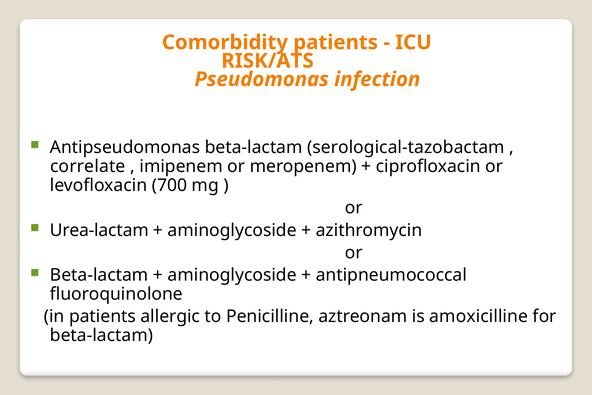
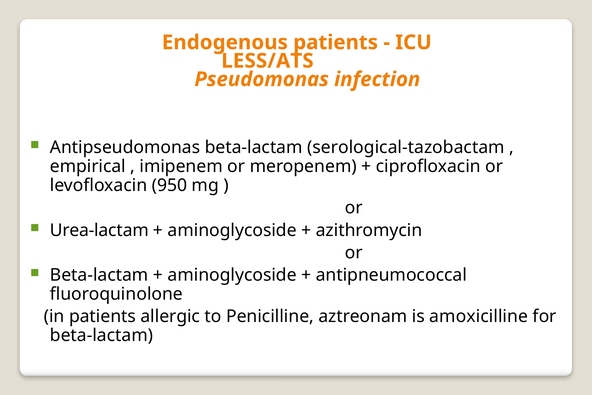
Comorbidity: Comorbidity -> Endogenous (225, 42)
RISK/ATS: RISK/ATS -> LESS/ATS (267, 61)
correlate: correlate -> empirical (88, 166)
700: 700 -> 950 (169, 185)
